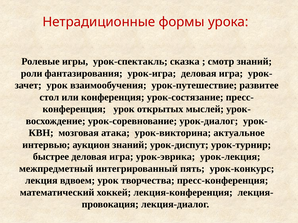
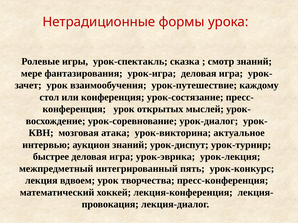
роли: роли -> мере (32, 74)
развитее: развитее -> каждому (259, 85)
